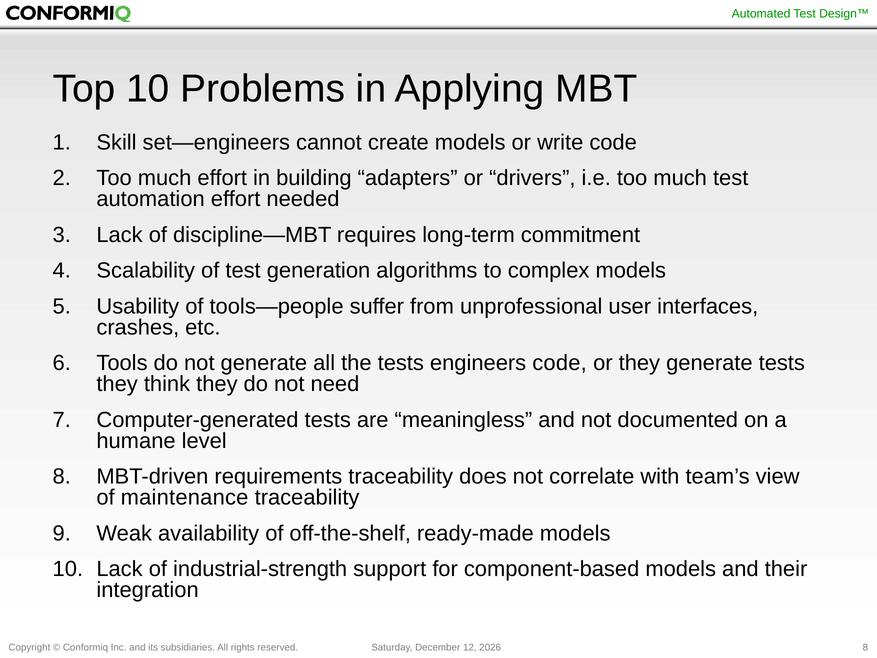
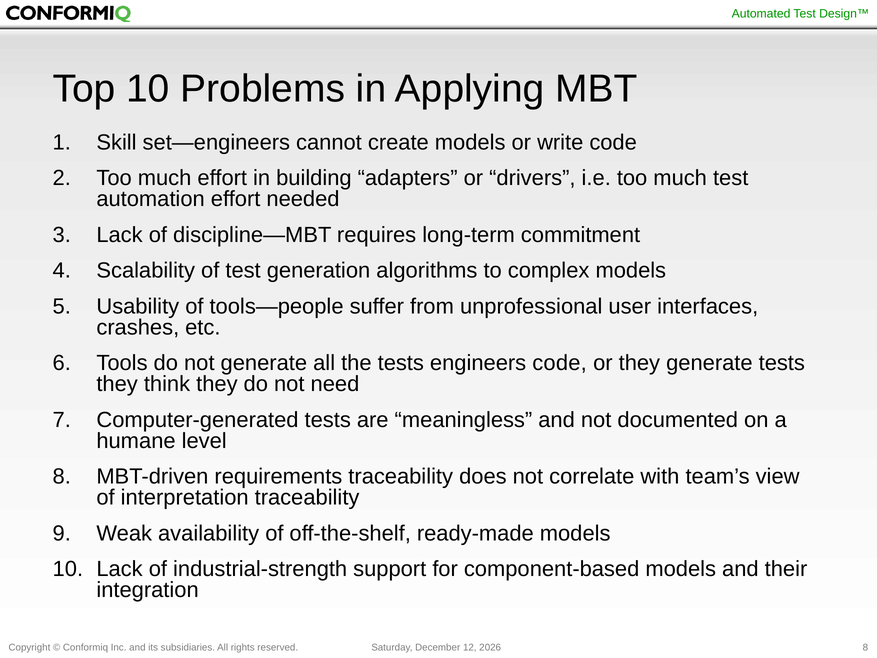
maintenance: maintenance -> interpretation (185, 497)
